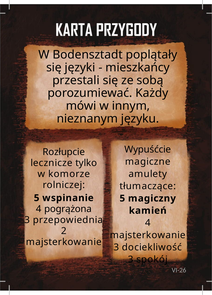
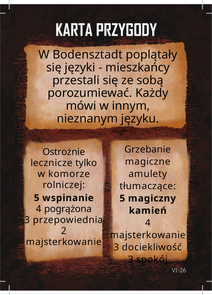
Wypuśćcie: Wypuśćcie -> Grzebanie (148, 149)
Rozłupcie: Rozłupcie -> Ostrożnie (64, 152)
